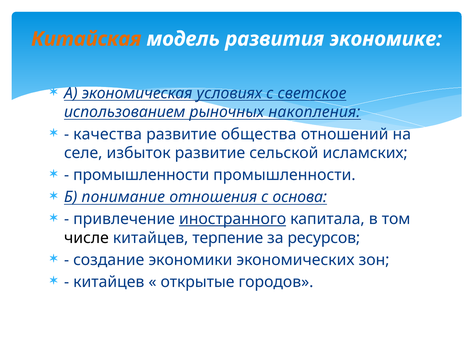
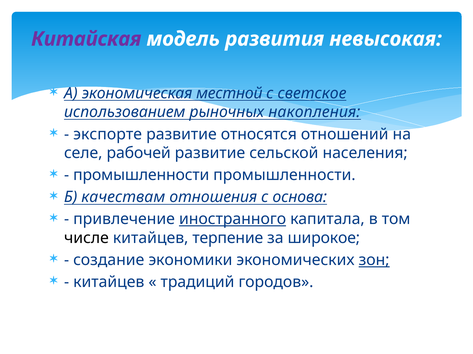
Китайская colour: orange -> purple (86, 39)
экономике: экономике -> невысокая (386, 39)
условиях: условиях -> местной (229, 93)
качества: качества -> экспорте (108, 134)
общества: общества -> относятся (259, 134)
избыток: избыток -> рабочей (139, 153)
исламских: исламских -> населения (365, 153)
понимание: понимание -> качествам (123, 197)
ресурсов: ресурсов -> широкое (324, 238)
зон underline: none -> present (374, 261)
открытые: открытые -> традиций (197, 283)
